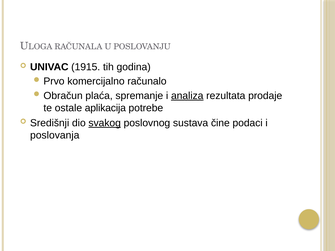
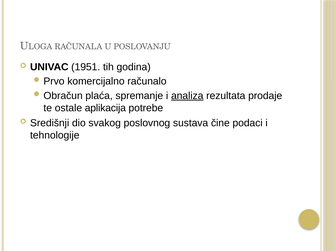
1915: 1915 -> 1951 (86, 67)
svakog underline: present -> none (105, 123)
poslovanja: poslovanja -> tehnologije (55, 135)
